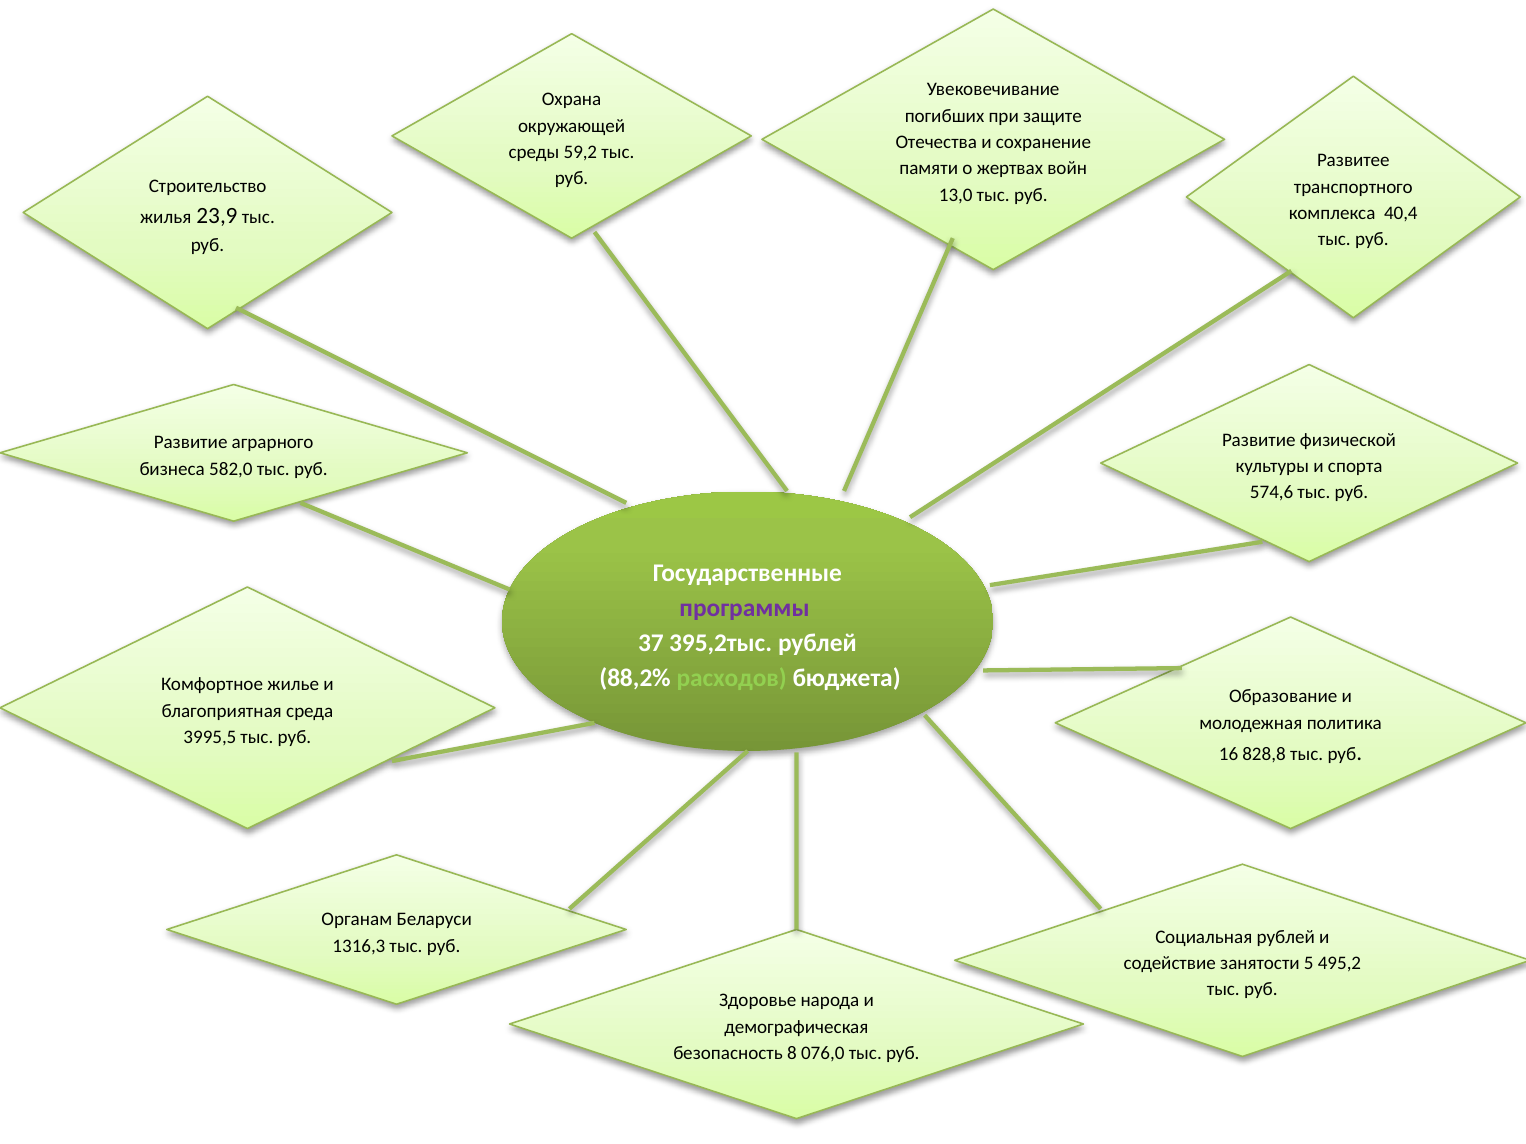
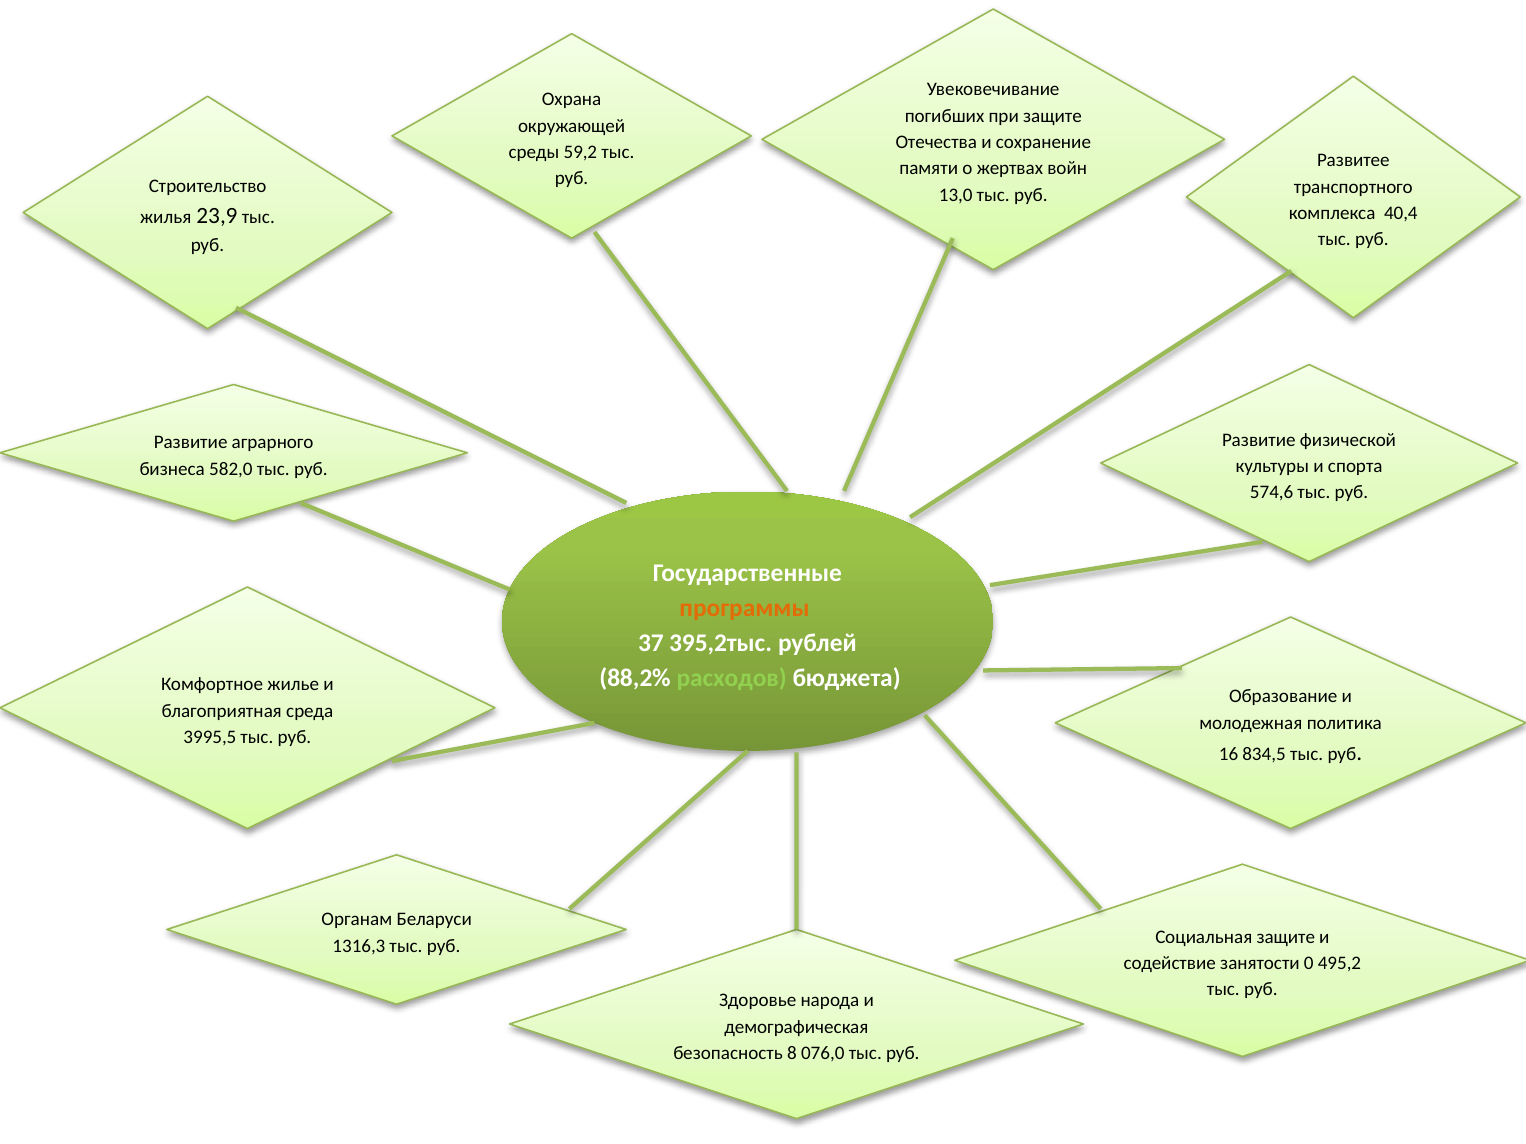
программы colour: purple -> orange (745, 608)
828,8: 828,8 -> 834,5 (1264, 755)
Социальная рублей: рублей -> защите (1286, 937)
5: 5 -> 0 (1309, 964)
